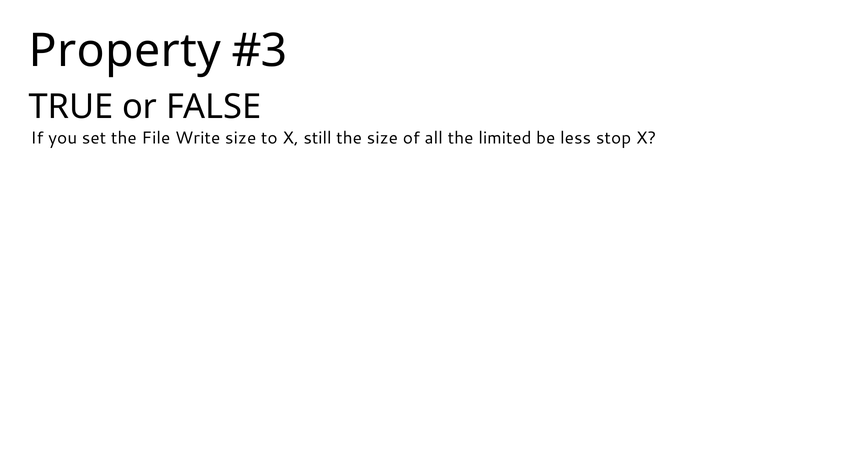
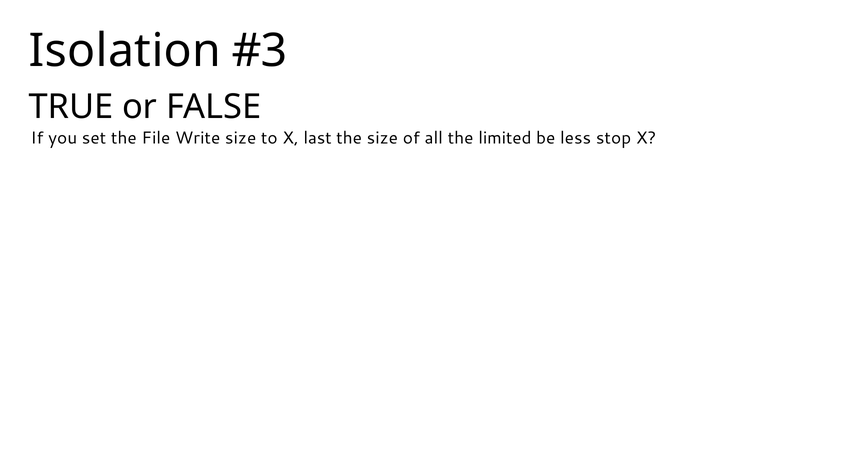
Property: Property -> Isolation (125, 51)
still: still -> last (318, 138)
